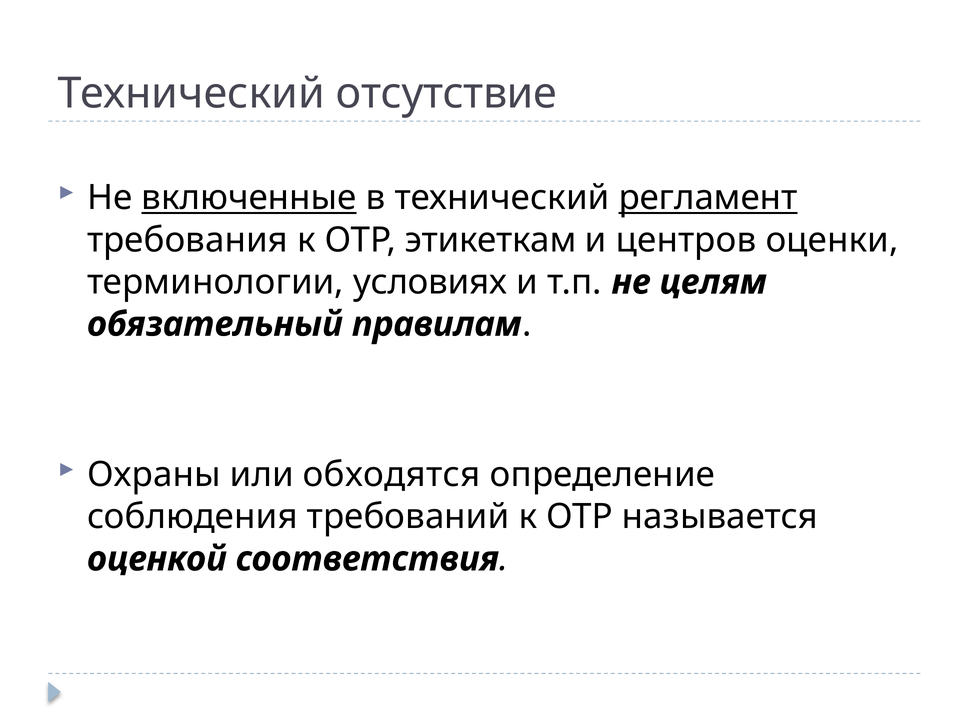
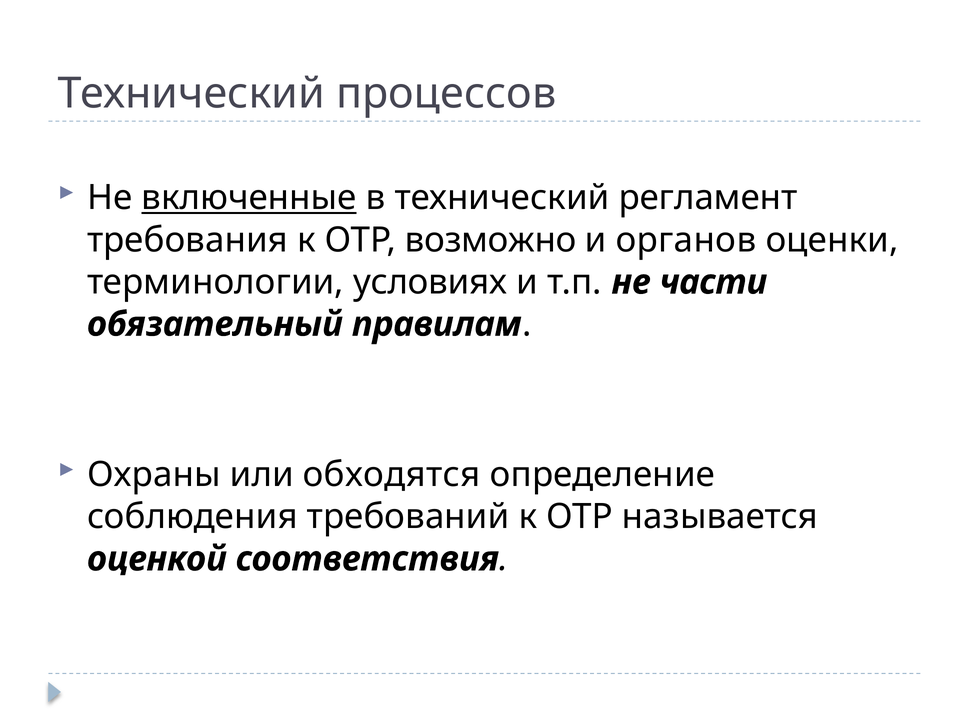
отсутствие: отсутствие -> процессов (446, 93)
регламент underline: present -> none (708, 198)
этикеткам: этикеткам -> возможно (491, 240)
центров: центров -> органов (686, 240)
целям: целям -> части (713, 282)
